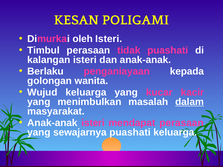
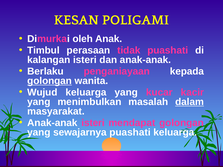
oleh Isteri: Isteri -> Anak (109, 39)
golongan underline: none -> present (50, 81)
mendapat perasaan: perasaan -> golongan (182, 123)
